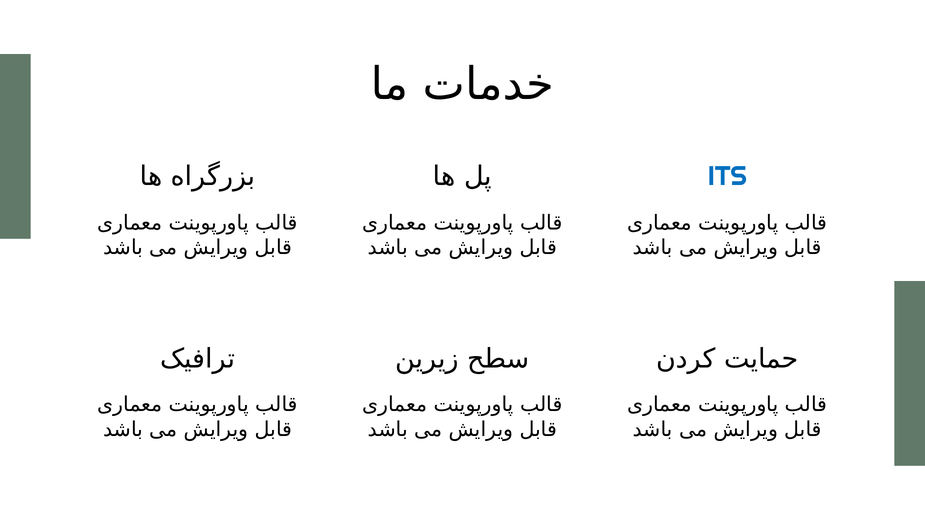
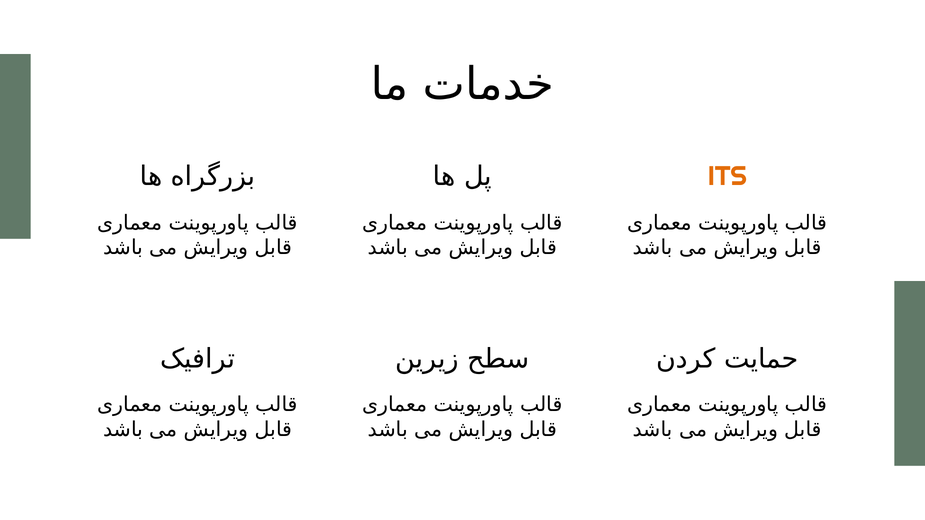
ITS colour: blue -> orange (727, 176)
